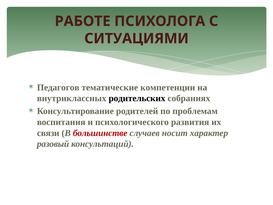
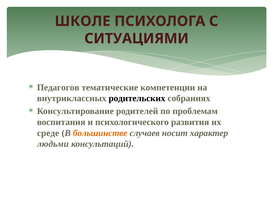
РАБОТЕ: РАБОТЕ -> ШКОЛЕ (83, 21)
связи: связи -> среде (48, 133)
большинстве colour: red -> orange (100, 133)
разовый: разовый -> людьми (53, 144)
